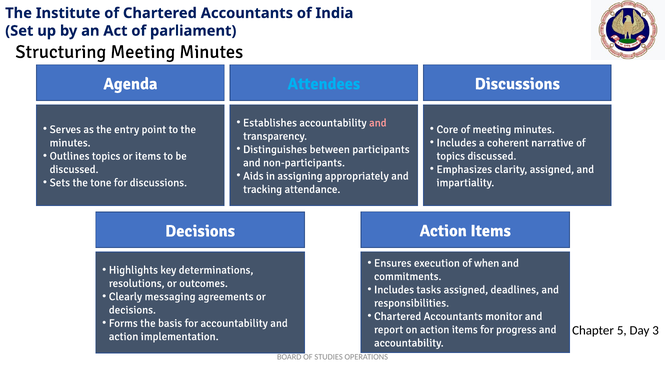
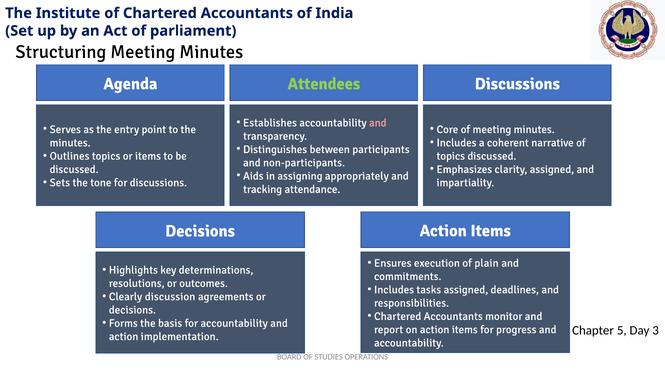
Attendees colour: light blue -> light green (324, 84)
when: when -> plain (486, 263)
messaging: messaging -> discussion (170, 297)
